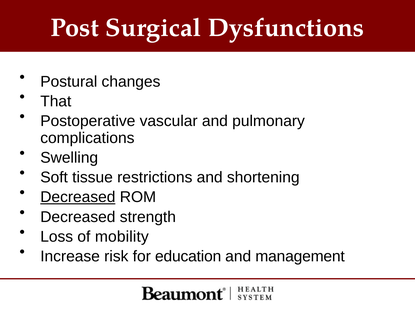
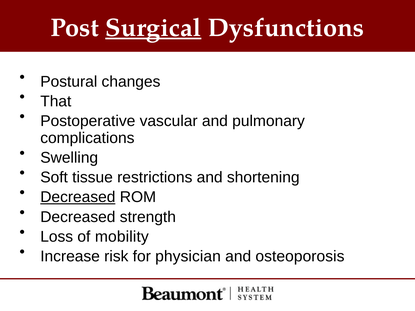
Surgical underline: none -> present (153, 28)
education: education -> physician (188, 257)
management: management -> osteoporosis (300, 257)
